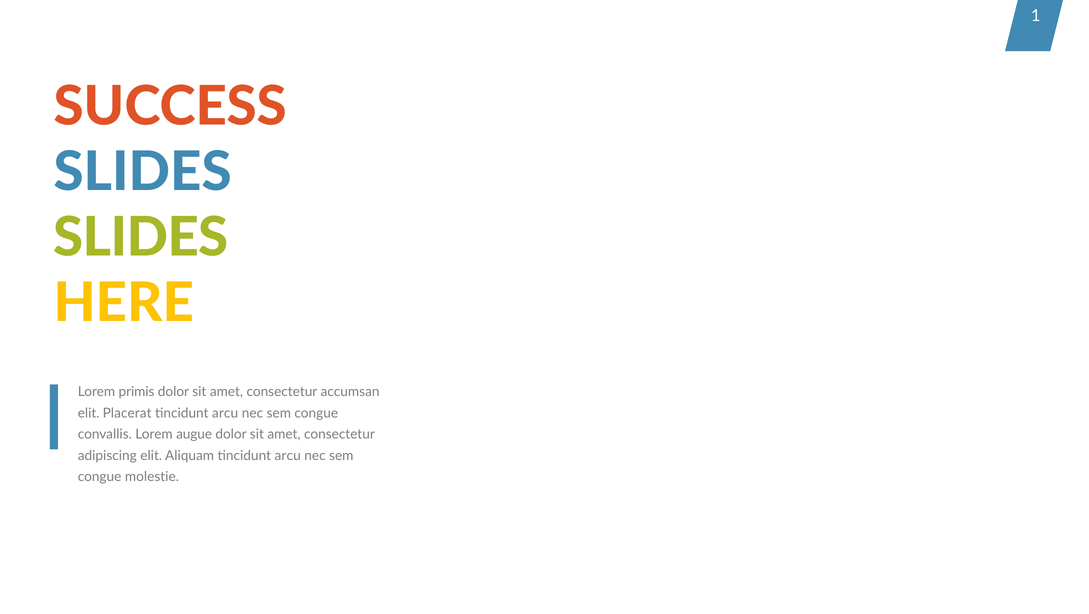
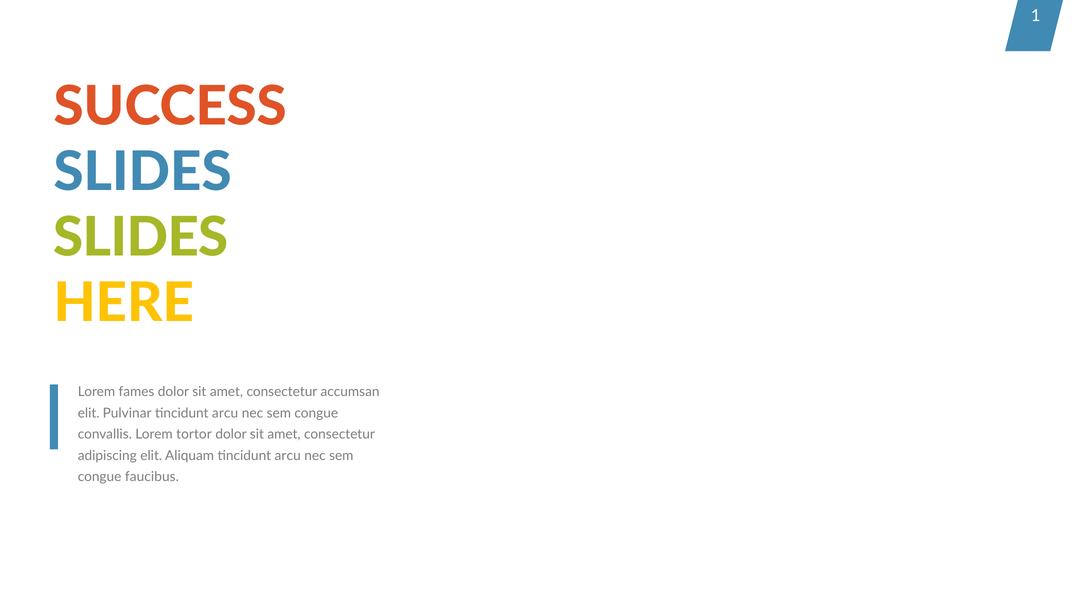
primis: primis -> fames (136, 392)
Placerat: Placerat -> Pulvinar (127, 413)
augue: augue -> tortor (194, 434)
molestie: molestie -> faucibus (152, 477)
